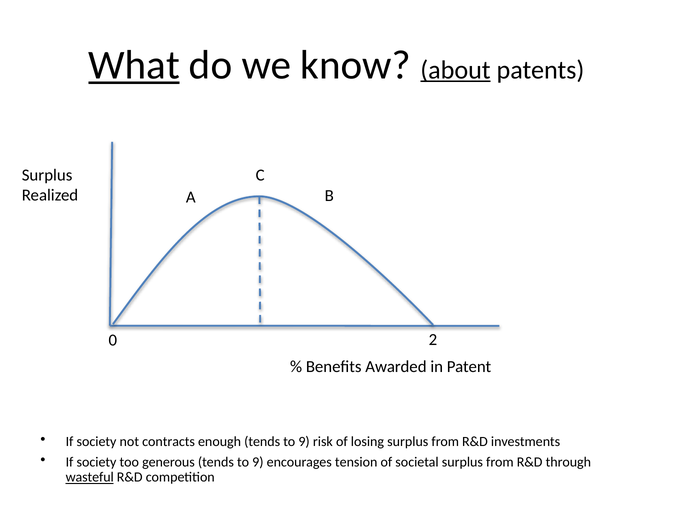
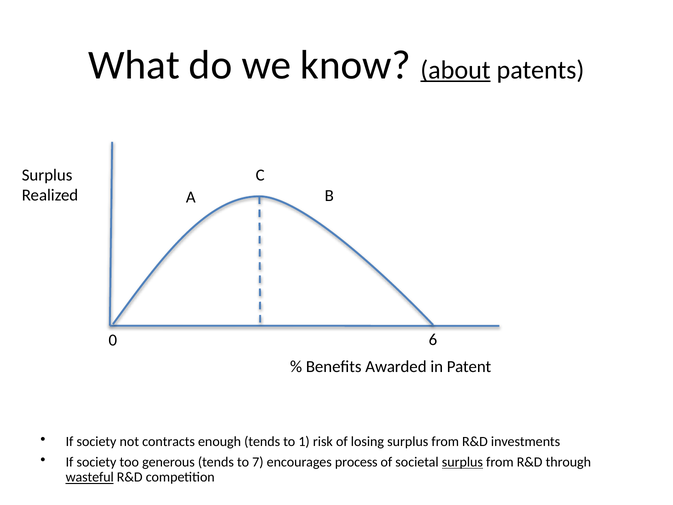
What underline: present -> none (134, 65)
2: 2 -> 6 (433, 339)
enough tends to 9: 9 -> 1 (304, 441)
generous tends to 9: 9 -> 7 (258, 462)
tension: tension -> process (356, 462)
surplus underline: none -> present (462, 462)
